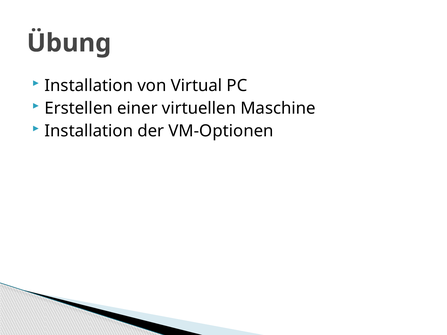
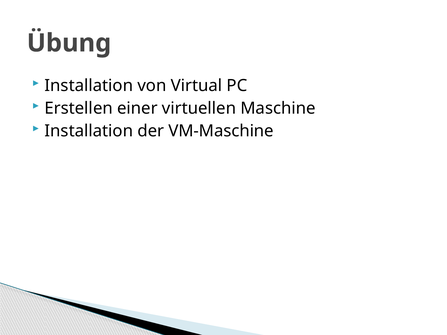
VM-Optionen: VM-Optionen -> VM-Maschine (221, 131)
